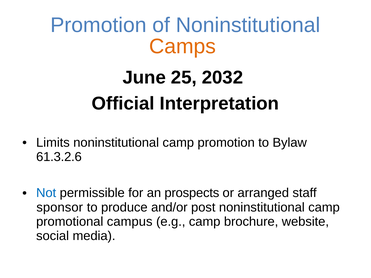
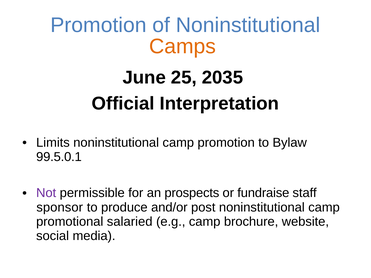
2032: 2032 -> 2035 (222, 77)
61.3.2.6: 61.3.2.6 -> 99.5.0.1 (59, 157)
Not colour: blue -> purple (46, 193)
arranged: arranged -> fundraise (263, 193)
campus: campus -> salaried (130, 222)
